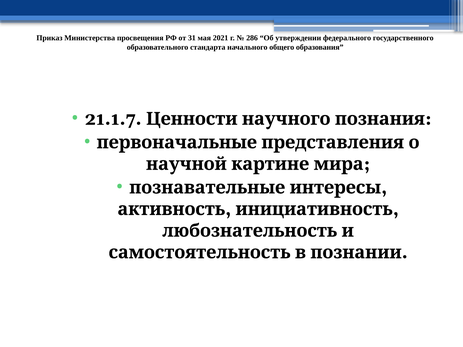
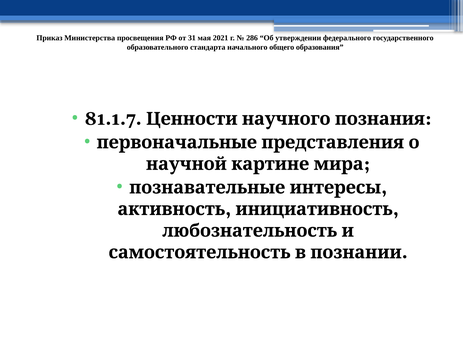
21.1.7: 21.1.7 -> 81.1.7 (113, 119)
